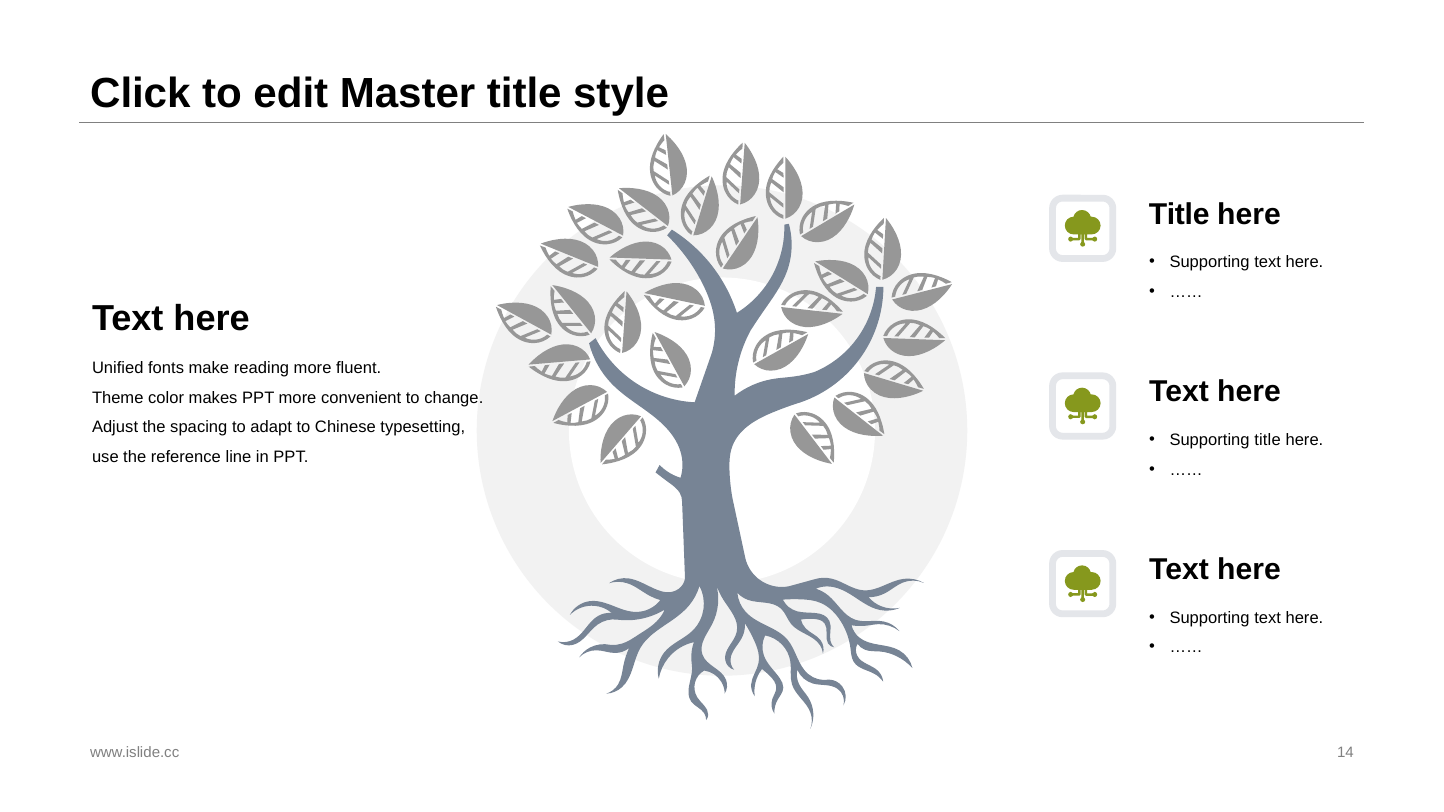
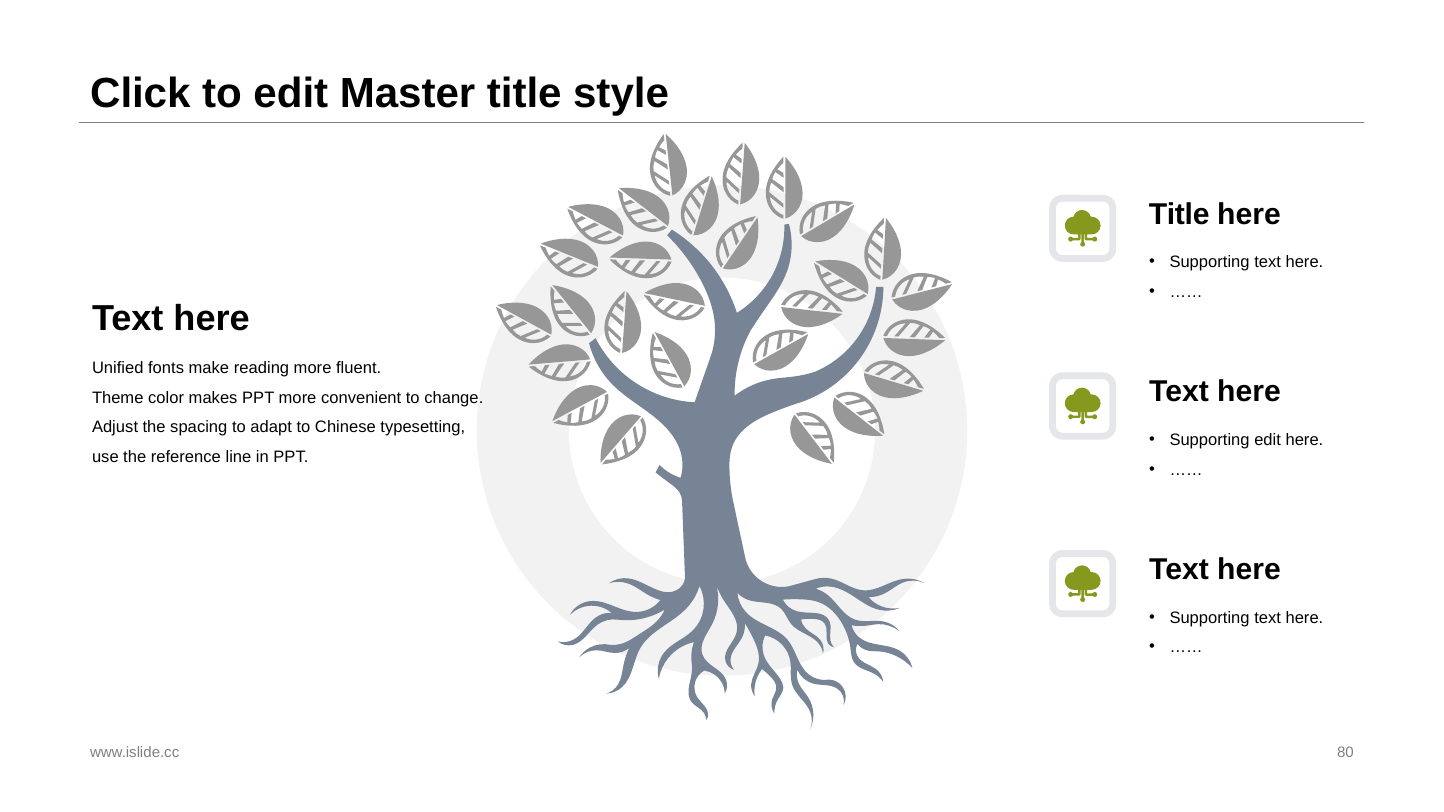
Supporting title: title -> edit (1268, 440)
14: 14 -> 80 (1345, 752)
